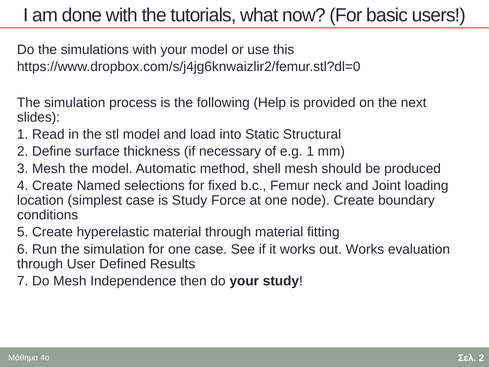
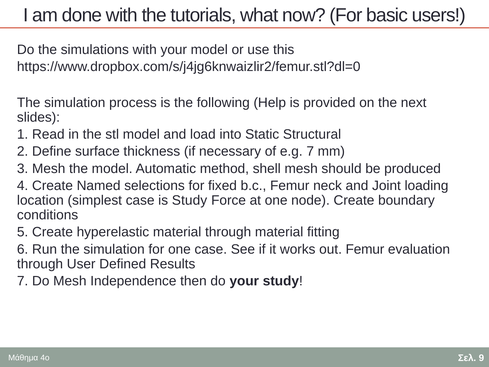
e.g 1: 1 -> 7 (310, 151)
out Works: Works -> Femur (365, 249)
Σελ 2: 2 -> 9 (481, 358)
